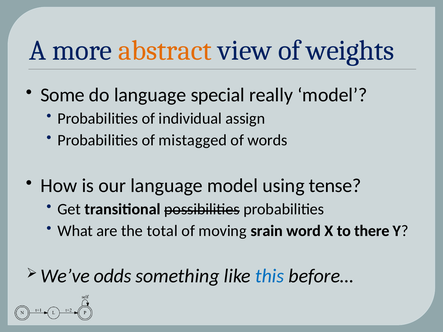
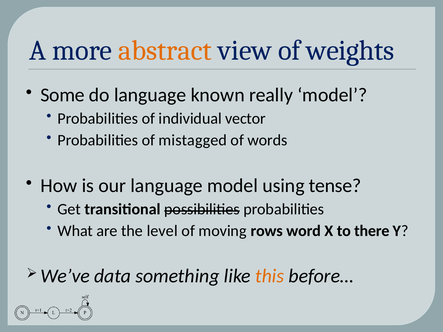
special: special -> known (218, 95)
assign: assign -> vector (245, 119)
total: total -> level (162, 231)
srain: srain -> rows (267, 231)
odds: odds -> data (113, 276)
this colour: blue -> orange (270, 276)
